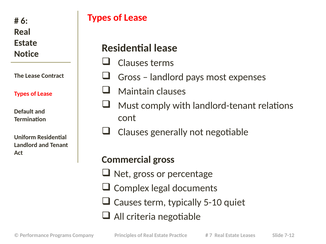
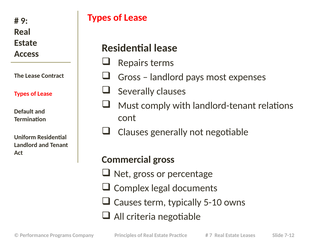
6: 6 -> 9 (24, 21)
Notice: Notice -> Access (26, 54)
Clauses: Clauses -> Repairs (133, 63)
Maintain: Maintain -> Severally (136, 92)
quiet: quiet -> owns (235, 203)
